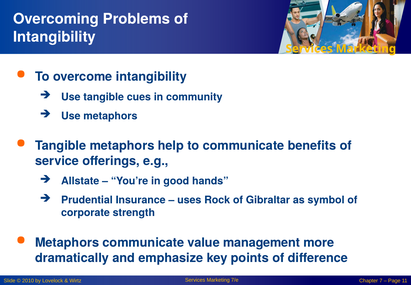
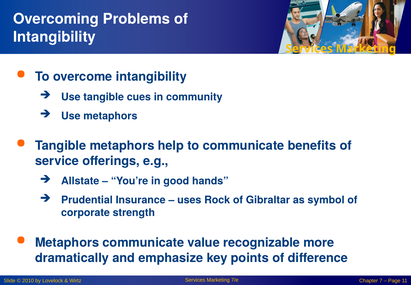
management: management -> recognizable (262, 242)
